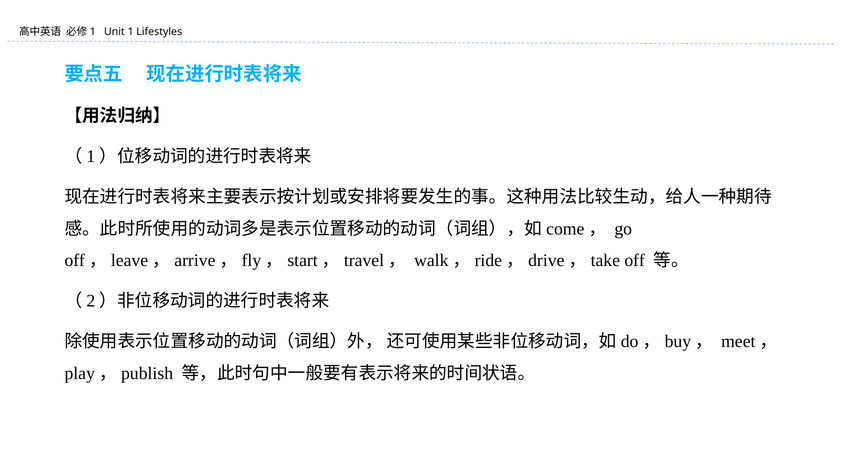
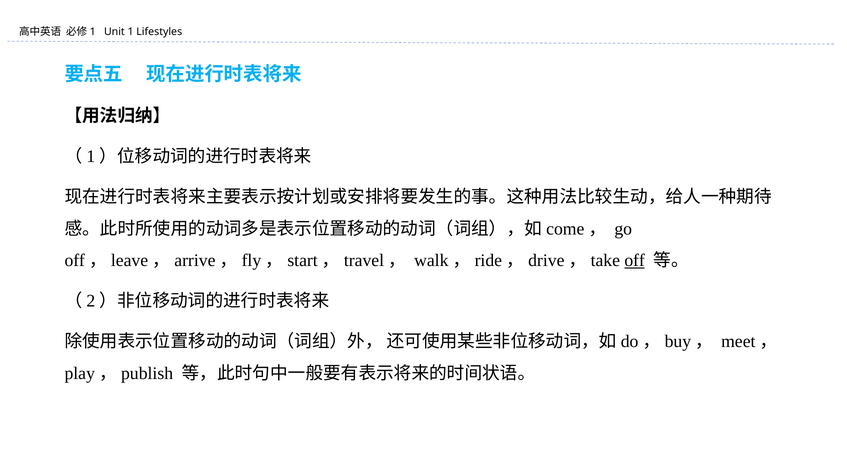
off underline: none -> present (635, 261)
